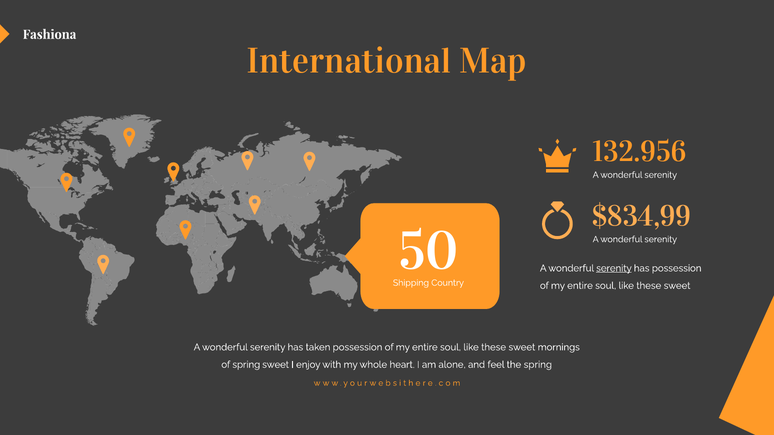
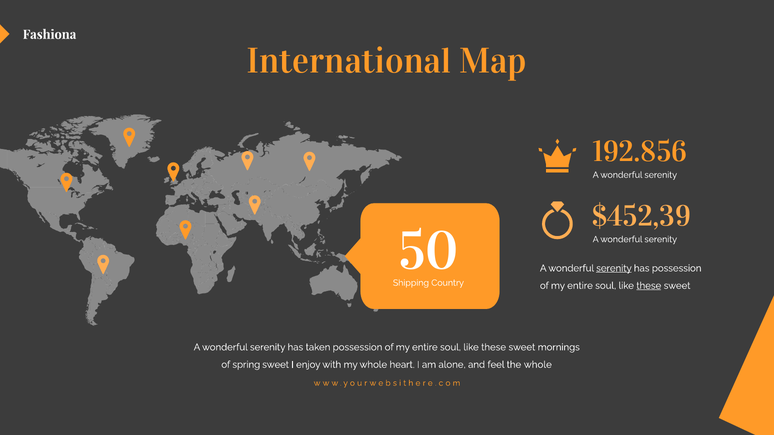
132.956: 132.956 -> 192.856 (640, 152)
$834,99: $834,99 -> $452,39 (642, 216)
these underline: none -> present (649, 286)
the spring: spring -> whole (538, 365)
